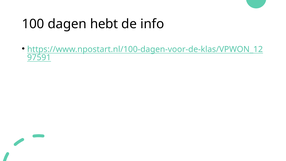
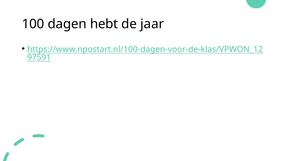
info: info -> jaar (152, 24)
